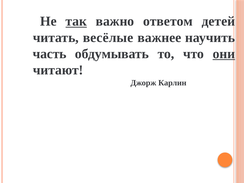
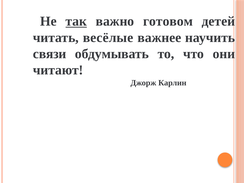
ответом: ответом -> готовом (168, 21)
часть: часть -> связи (50, 54)
они underline: present -> none (224, 54)
